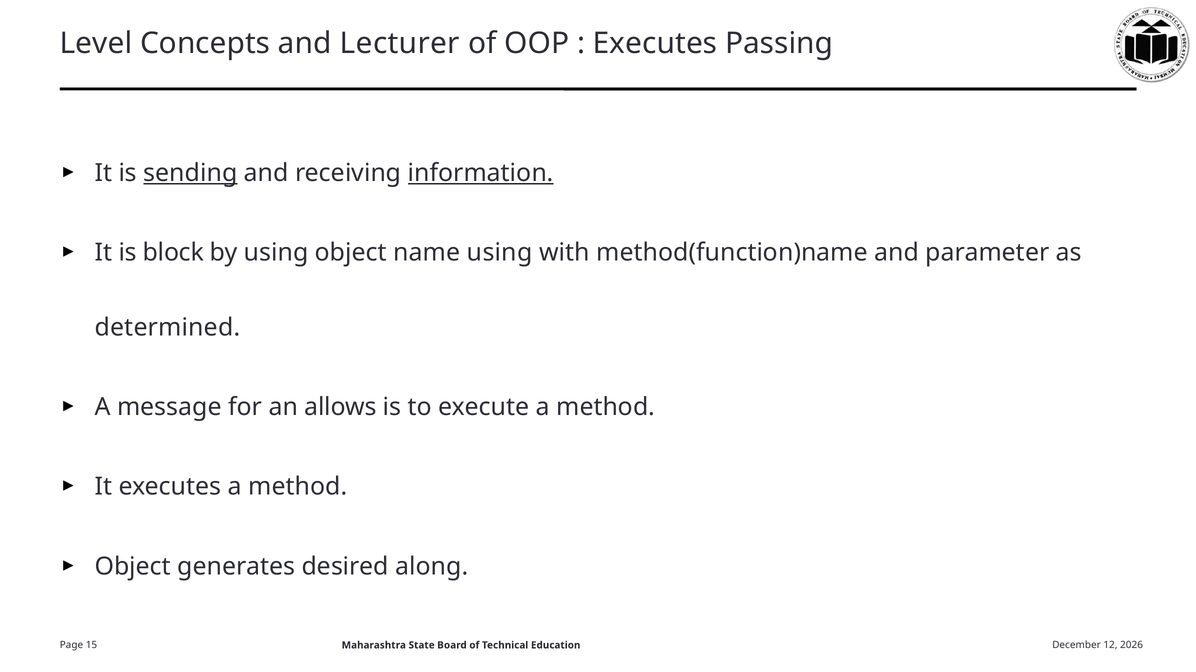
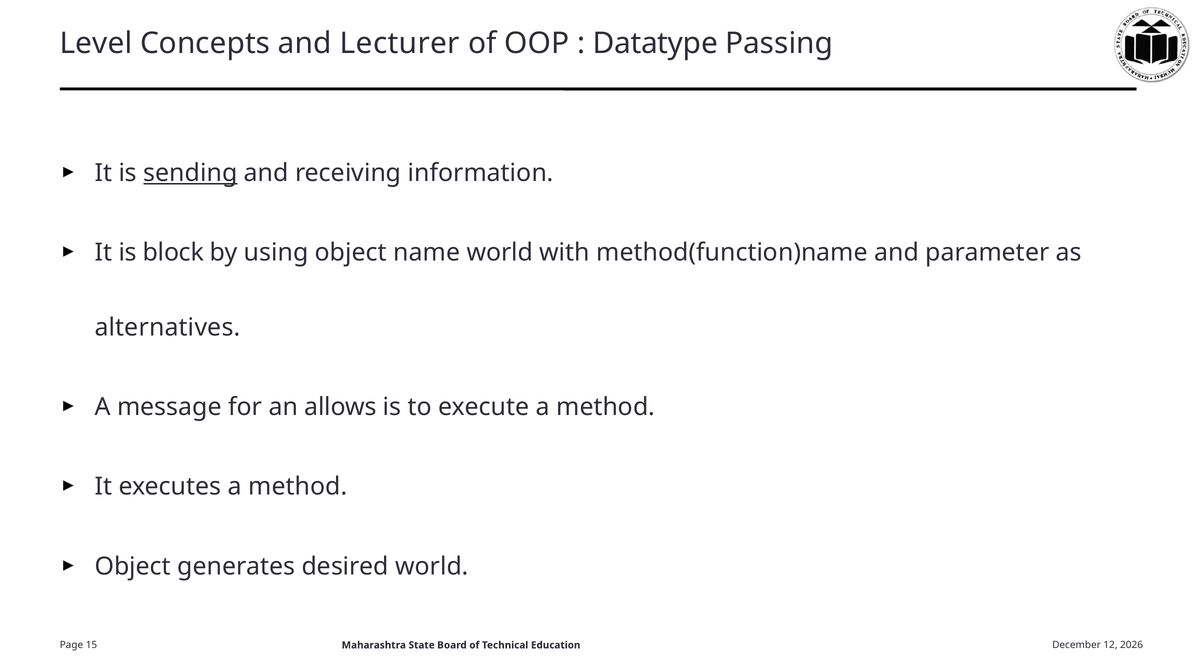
Executes: Executes -> Datatype (655, 43)
information underline: present -> none (481, 173)
name using: using -> world (500, 253)
determined: determined -> alternatives (167, 328)
desired along: along -> world (432, 567)
